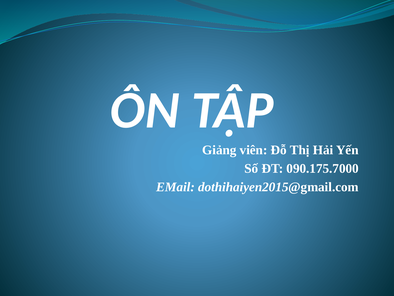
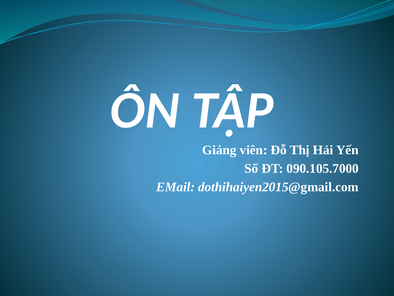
090.175.7000: 090.175.7000 -> 090.105.7000 (323, 168)
